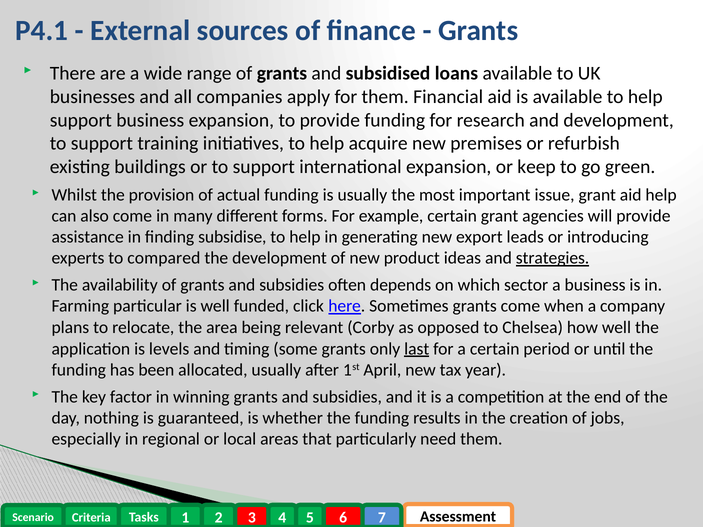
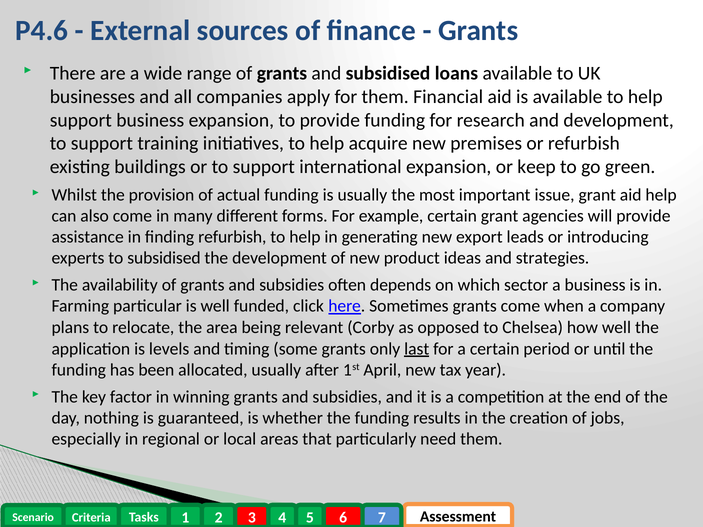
P4.1: P4.1 -> P4.6 (42, 31)
finding subsidise: subsidise -> refurbish (232, 237)
to compared: compared -> subsidised (164, 258)
strategies underline: present -> none (553, 258)
